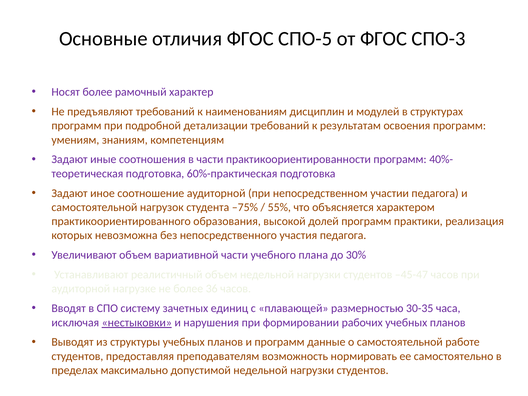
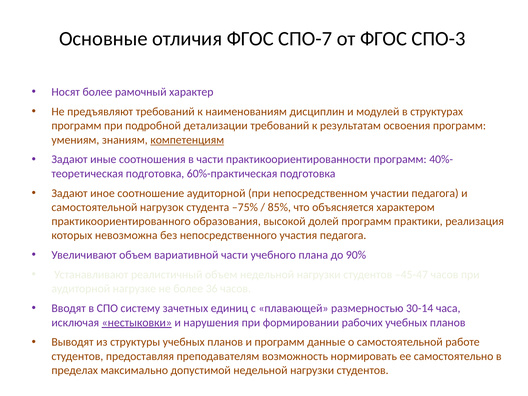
СПО-5: СПО-5 -> СПО-7 (305, 39)
компетенциям underline: none -> present (187, 140)
55%: 55% -> 85% (279, 207)
30%: 30% -> 90% (356, 255)
30-35: 30-35 -> 30-14 (420, 308)
